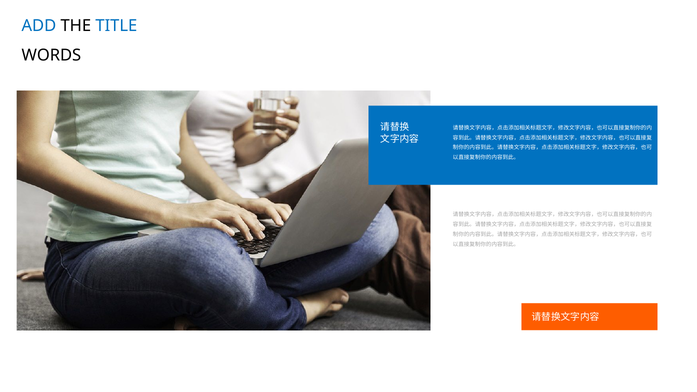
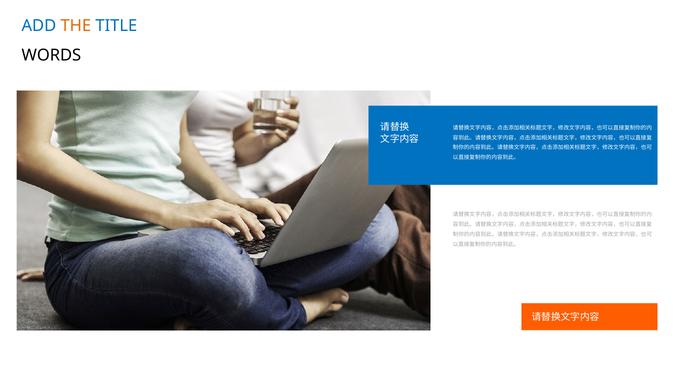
THE colour: black -> orange (76, 26)
